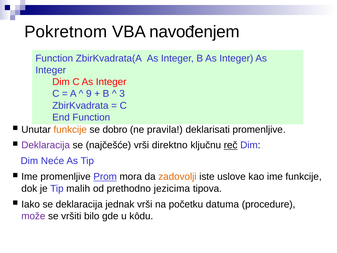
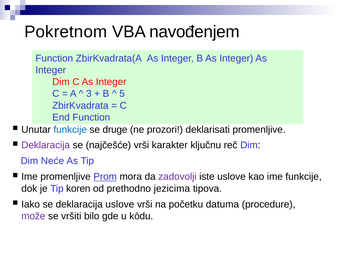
9: 9 -> 3 (89, 94)
3: 3 -> 5 (122, 94)
funkcije colour: orange -> blue (70, 129)
dobro: dobro -> druge (115, 129)
pravila: pravila -> prozori (165, 129)
direktno: direktno -> karakter (170, 145)
reč underline: present -> none (231, 145)
zadovolji colour: orange -> purple (177, 177)
malih: malih -> koren (78, 188)
deklaracija jednak: jednak -> uslove (120, 204)
